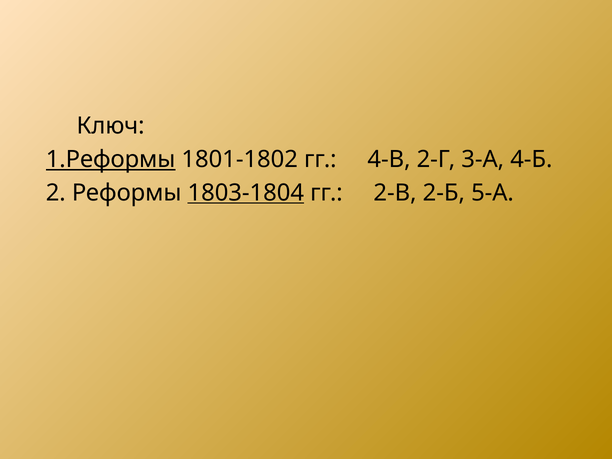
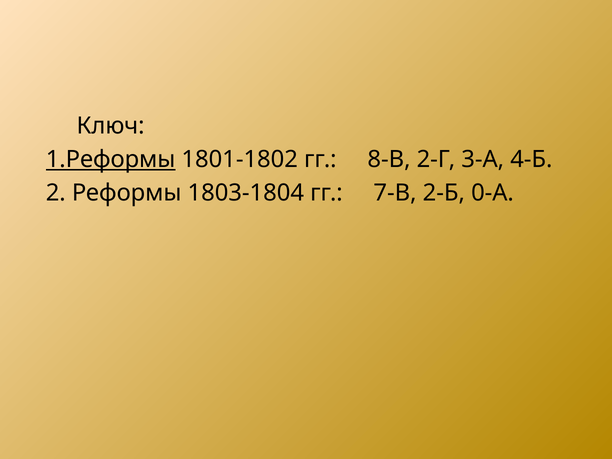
4-В: 4-В -> 8-В (389, 159)
1803-1804 underline: present -> none (246, 193)
2-В: 2-В -> 7-В (395, 193)
5-А: 5-А -> 0-А (493, 193)
